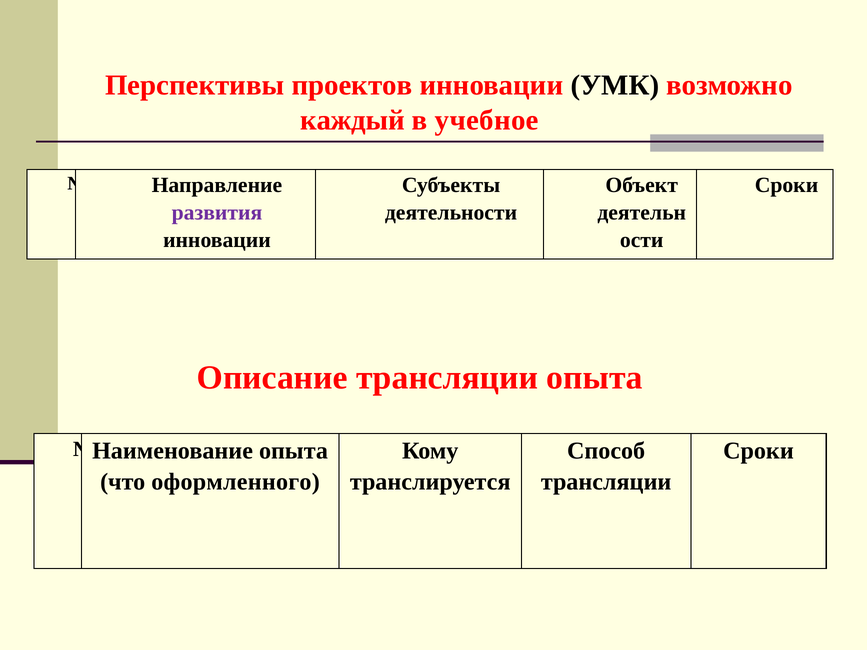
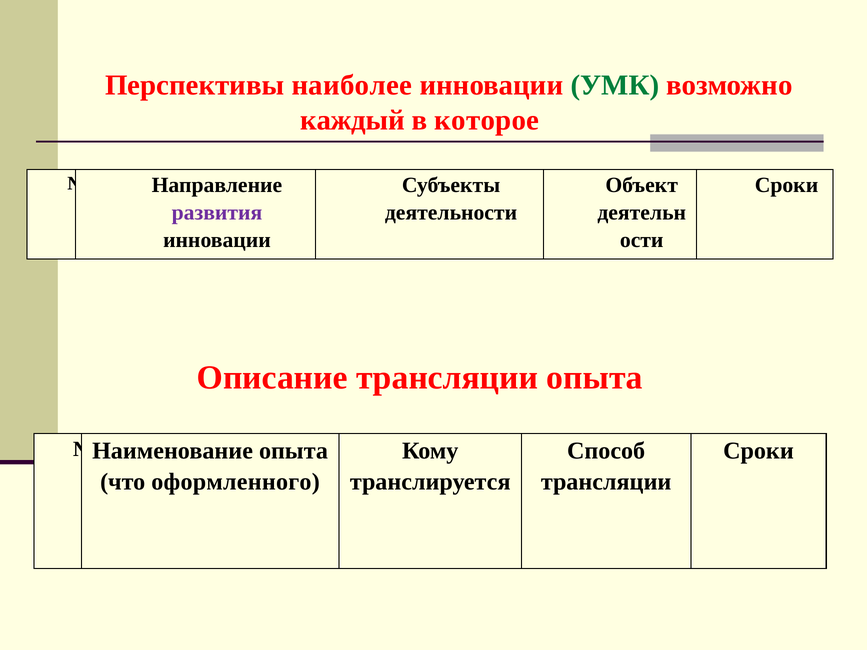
проектов: проектов -> наиболее (352, 85)
УМК colour: black -> green (615, 85)
учебное: учебное -> которое (487, 120)
